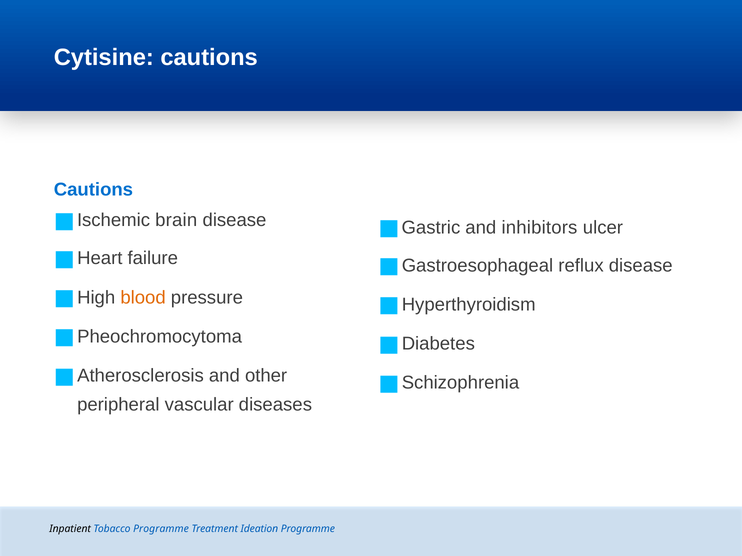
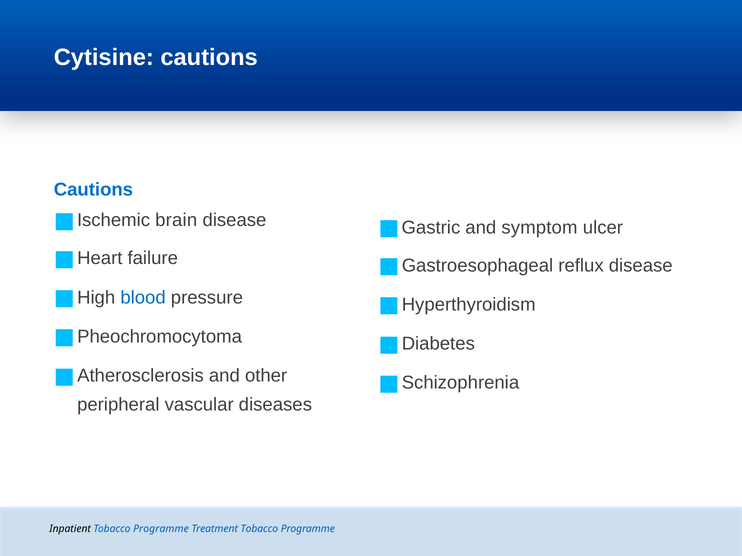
inhibitors: inhibitors -> symptom (539, 228)
blood colour: orange -> blue (143, 298)
Treatment Ideation: Ideation -> Tobacco (259, 529)
